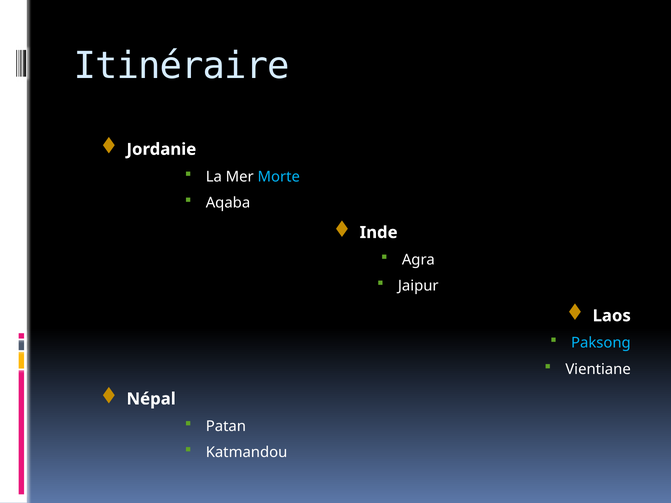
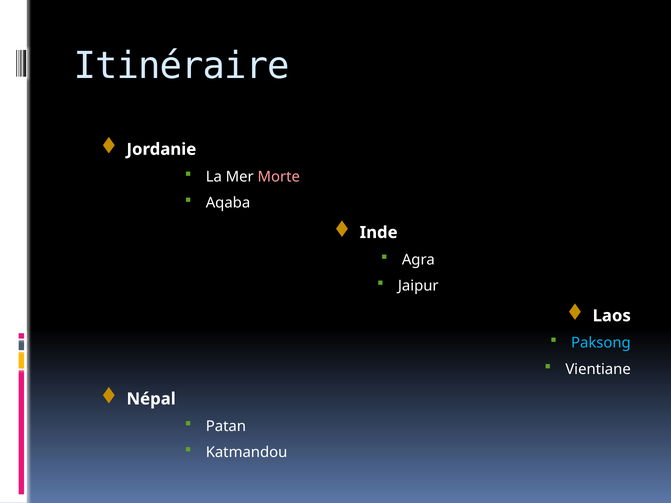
Morte colour: light blue -> pink (279, 177)
